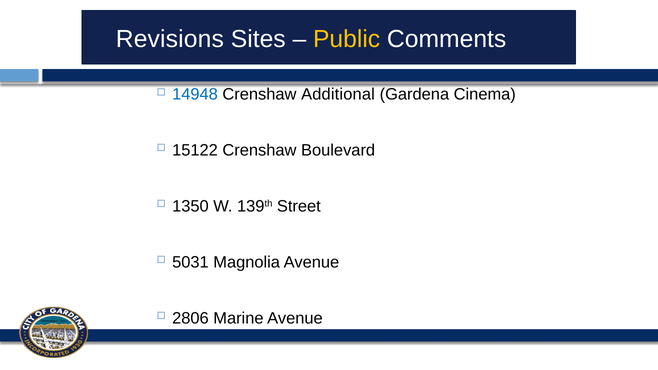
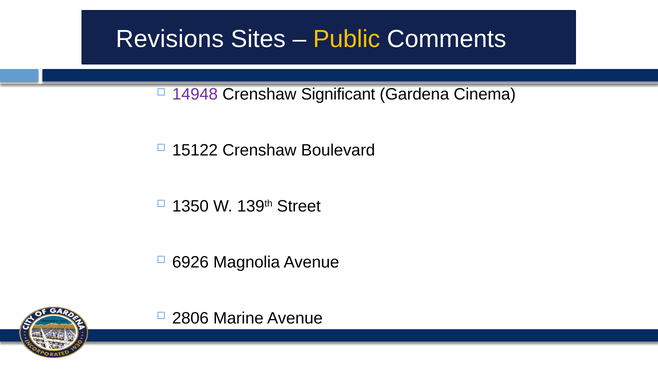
14948 colour: blue -> purple (195, 94)
Additional: Additional -> Significant (338, 94)
5031: 5031 -> 6926 (190, 262)
